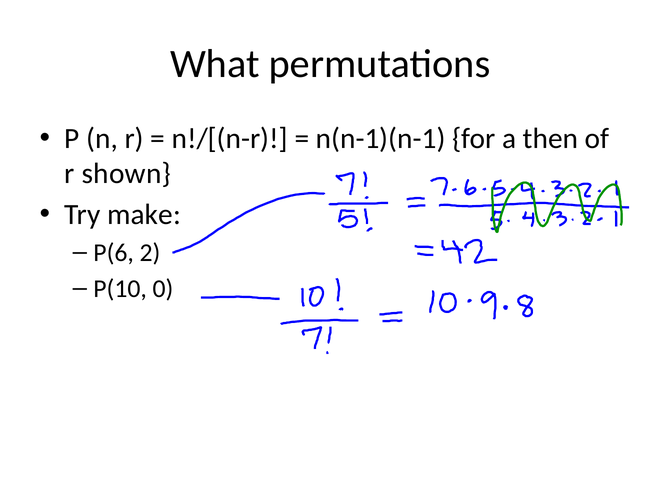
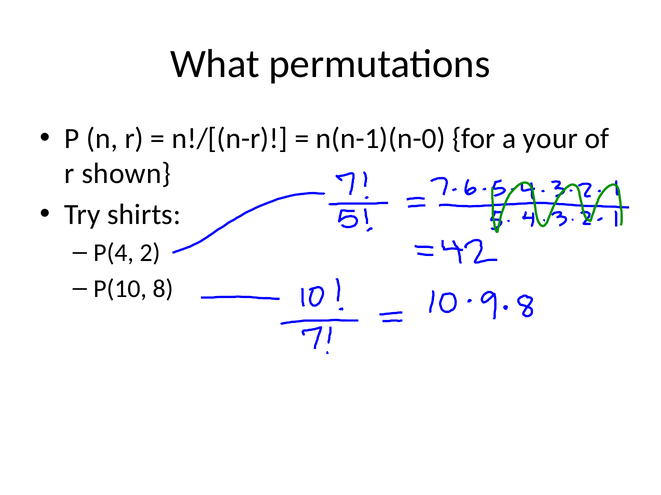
n(n-1)(n-1: n(n-1)(n-1 -> n(n-1)(n-0 (381, 139)
then: then -> your (550, 139)
make: make -> shirts (144, 215)
P(6: P(6 -> P(4 (114, 253)
0: 0 -> 8 (163, 289)
